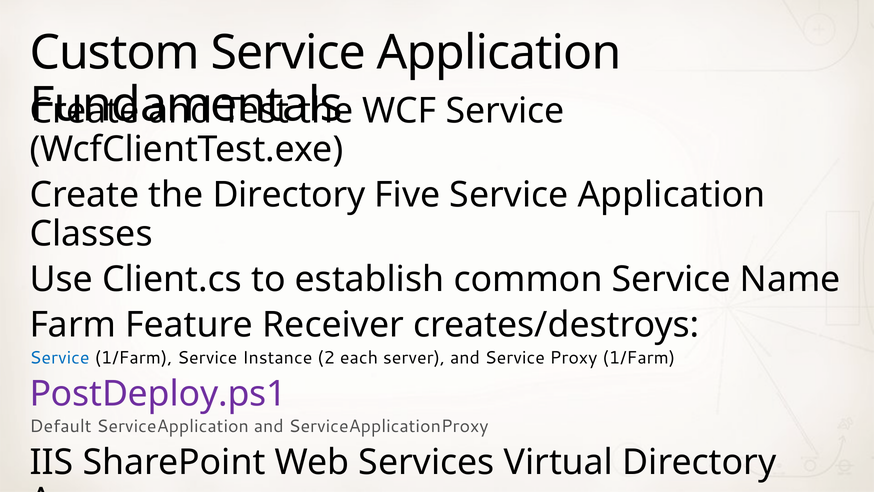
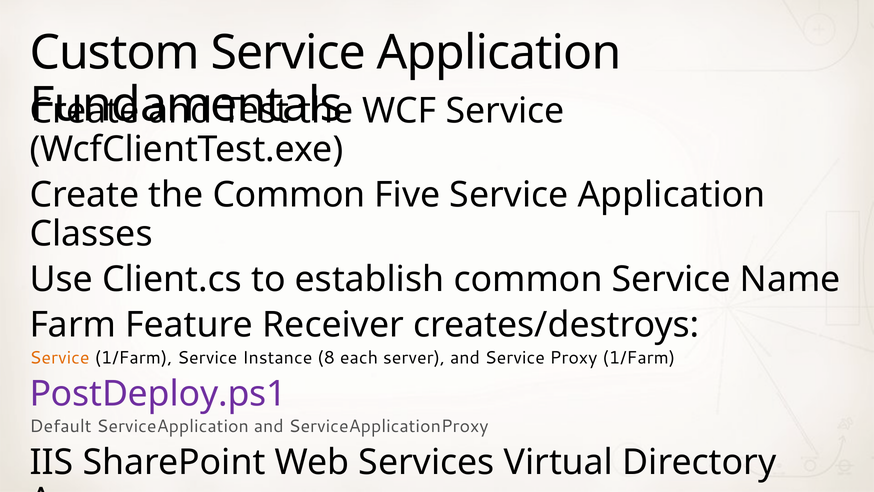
the Directory: Directory -> Common (289, 195)
Service colour: blue -> orange (60, 358)
2: 2 -> 8 (326, 358)
